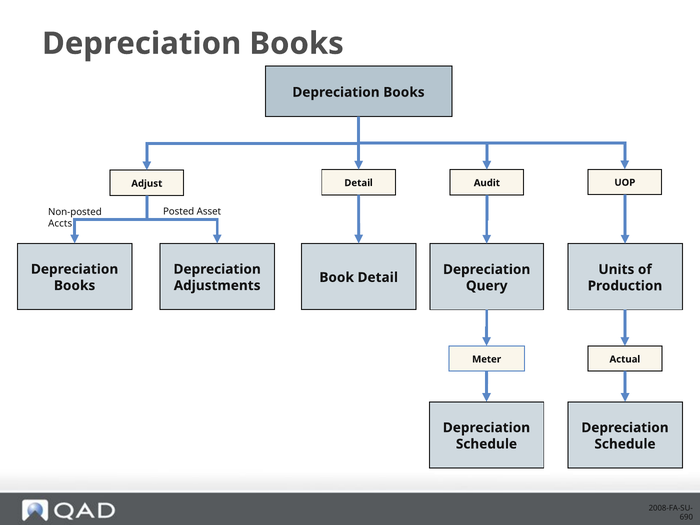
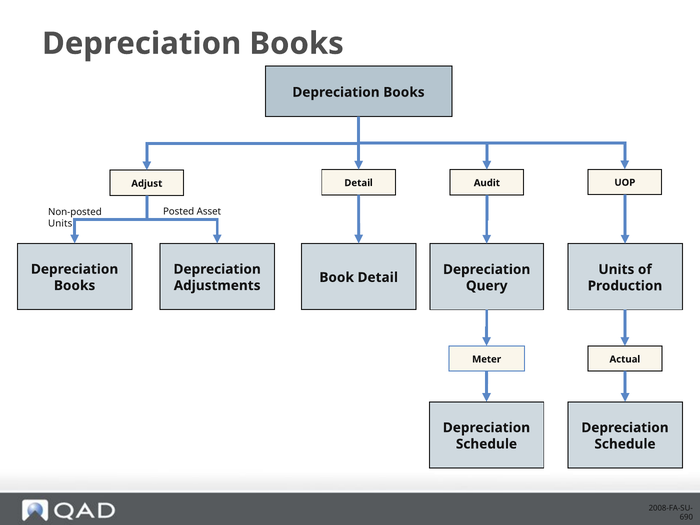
Accts: Accts -> Units (60, 224)
